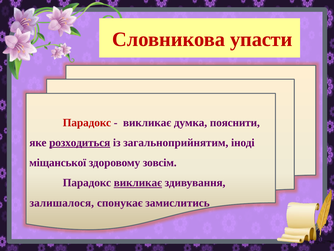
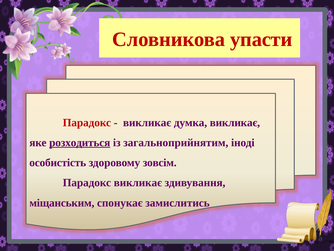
думка пояснити: пояснити -> викликає (235, 122)
міщанської: міщанської -> особистість (58, 162)
викликає underline: present -> none (138, 182)
залишалося: залишалося -> міщанським (62, 202)
